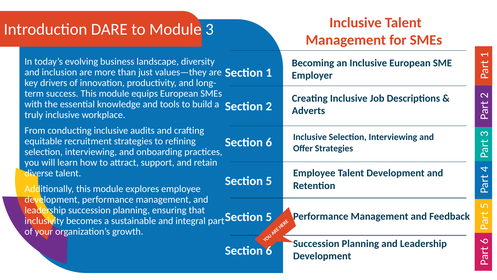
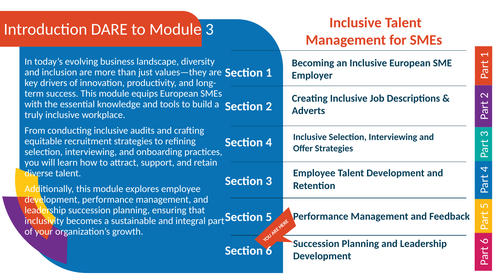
6: 6 -> 4 (269, 142)
5: 5 -> 3 (269, 181)
